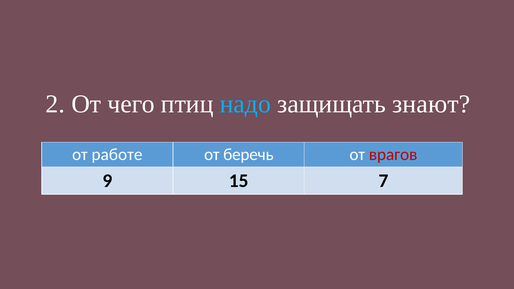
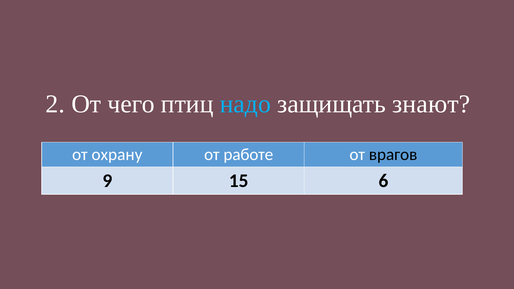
работе: работе -> охрану (117, 155)
беречь: беречь -> работе (248, 155)
врагов colour: red -> black (393, 155)
7: 7 -> 6 (383, 181)
